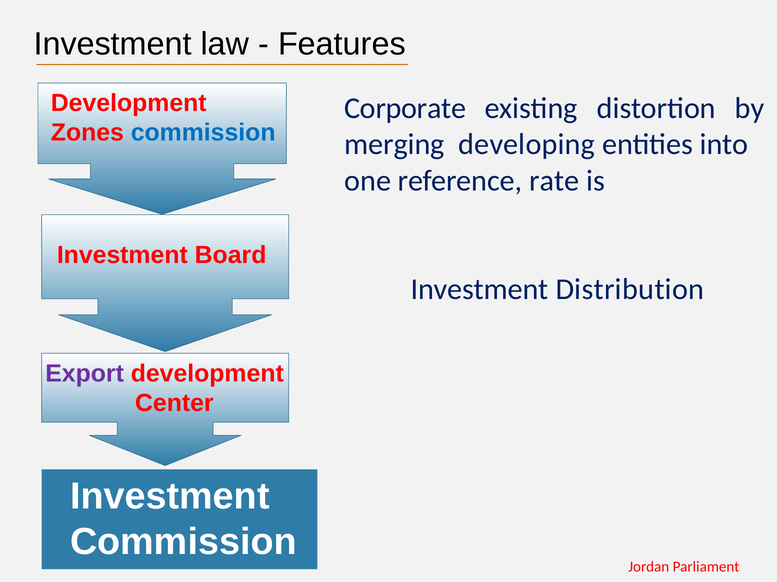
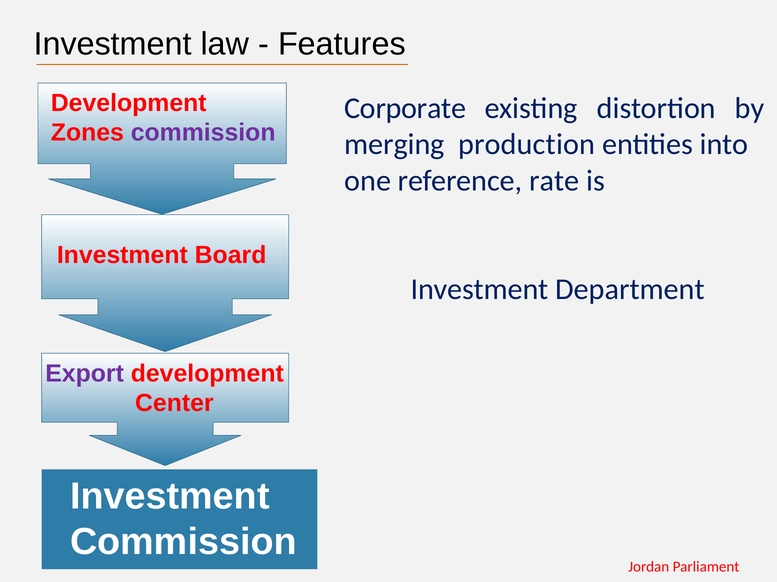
commission colour: blue -> purple (203, 133)
developing: developing -> production (527, 145)
Distribution: Distribution -> Department (630, 290)
